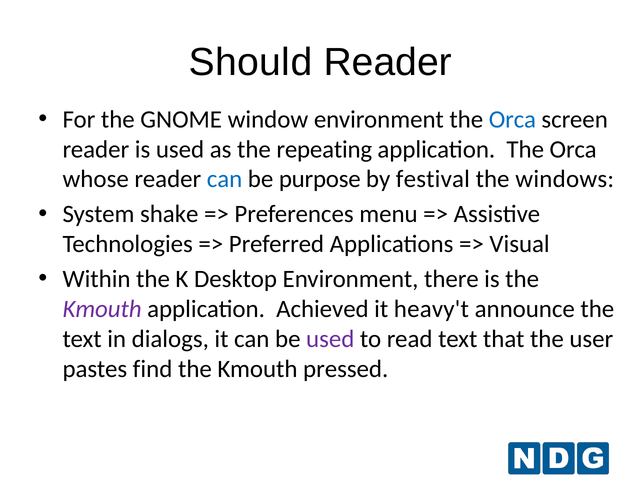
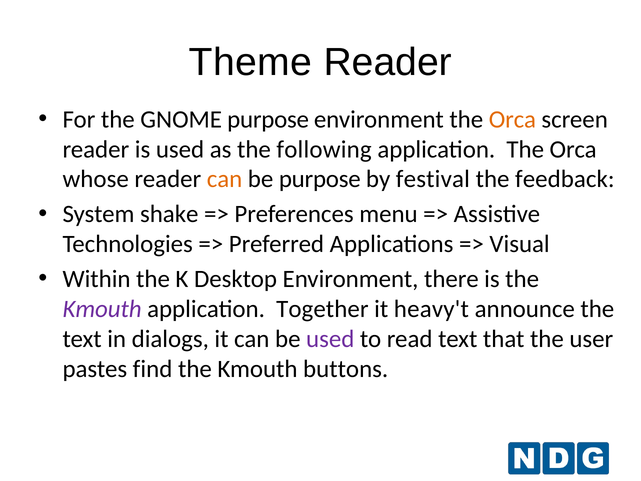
Should: Should -> Theme (250, 62)
GNOME window: window -> purpose (268, 119)
Orca colour: blue -> orange (512, 119)
repeating: repeating -> following (324, 149)
can colour: blue -> orange (225, 179)
windows: windows -> feedback (565, 179)
Achieved: Achieved -> Together (322, 309)
pressed: pressed -> buttons (346, 369)
